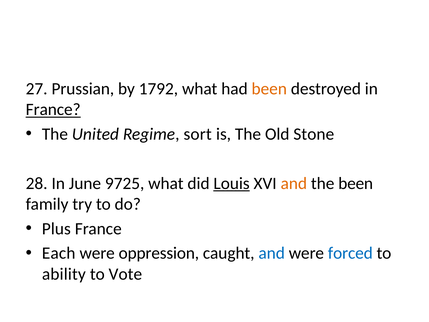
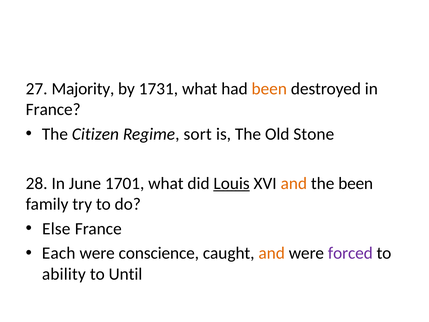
Prussian: Prussian -> Majority (83, 89)
1792: 1792 -> 1731 (158, 89)
France underline: present -> none (53, 110)
United: United -> Citizen (95, 134)
9725: 9725 -> 1701 (125, 183)
Plus: Plus -> Else (56, 229)
oppression: oppression -> conscience (159, 253)
and colour: blue -> orange (272, 253)
forced colour: blue -> purple (350, 253)
Vote: Vote -> Until (125, 274)
